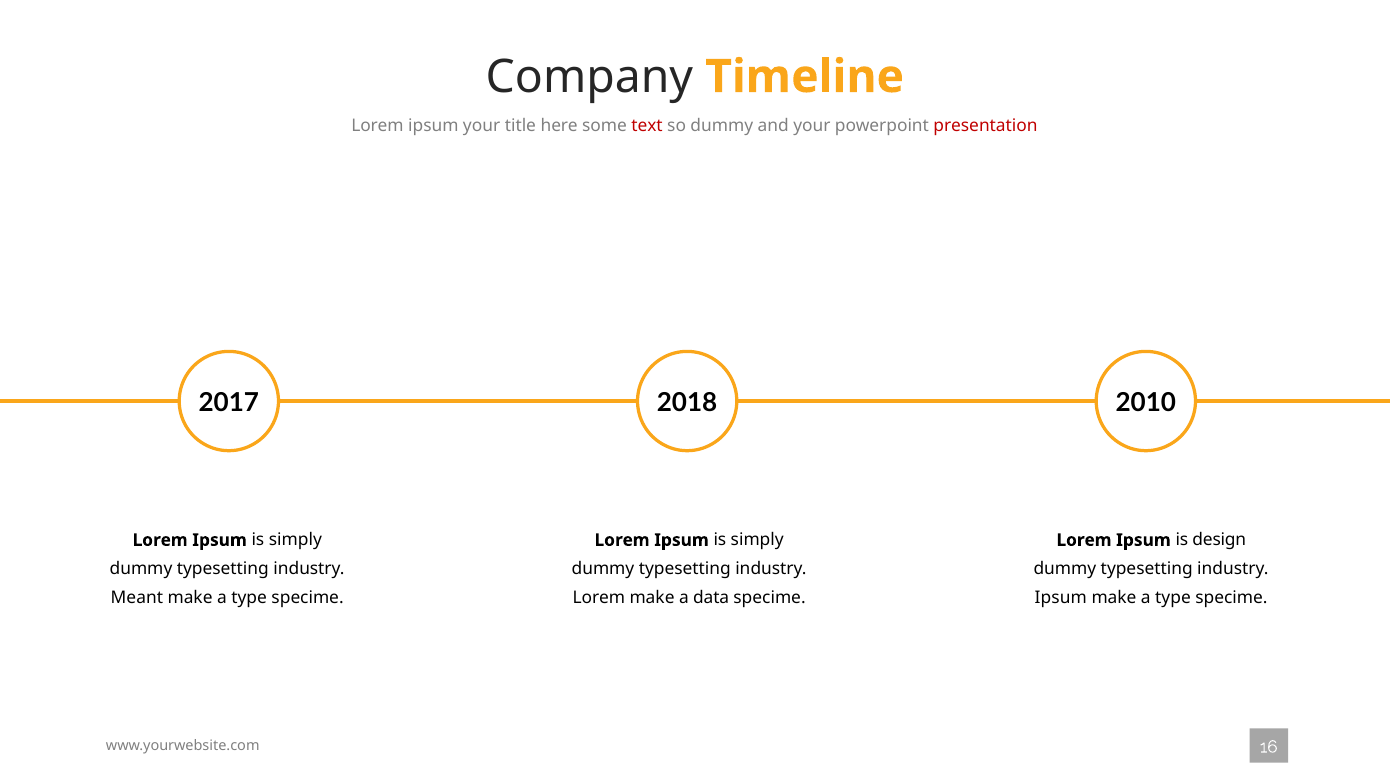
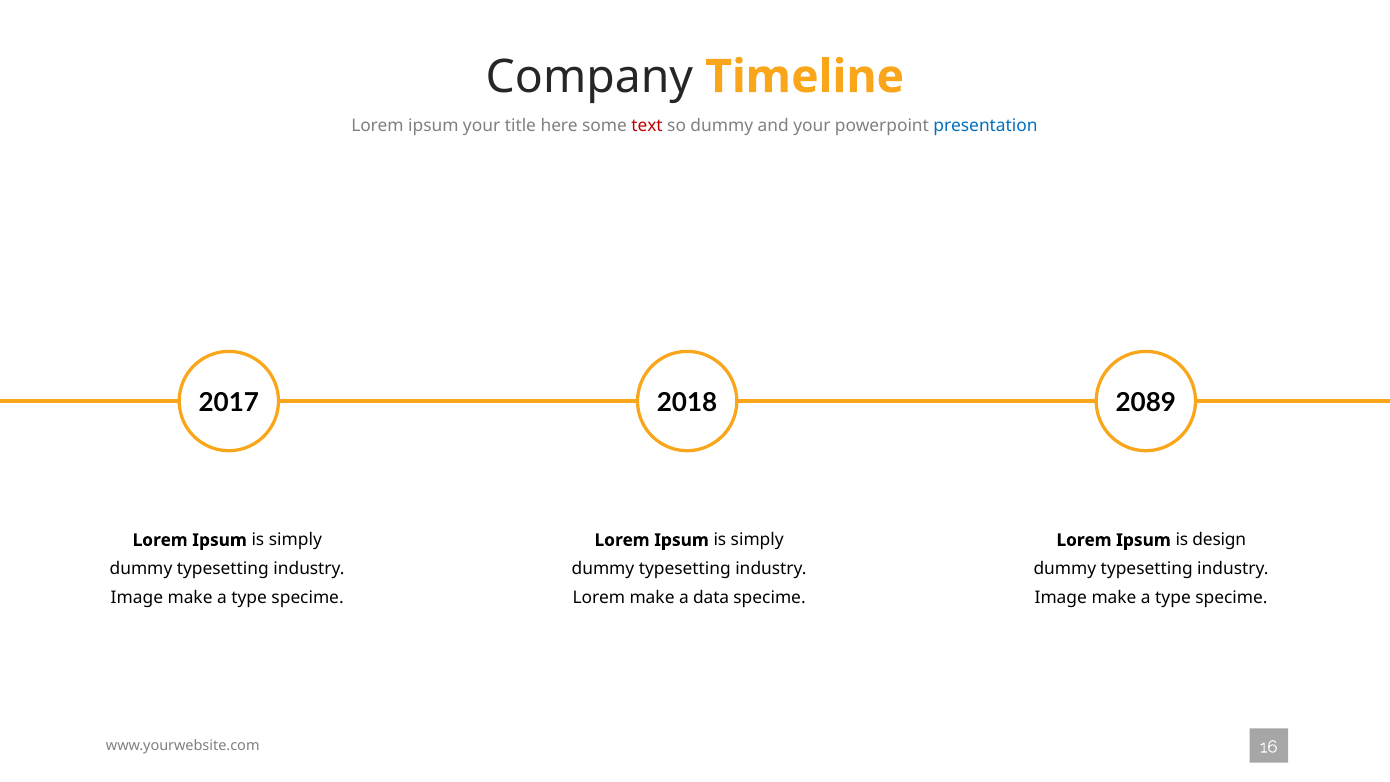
presentation colour: red -> blue (985, 126)
2010: 2010 -> 2089 (1146, 402)
Meant: Meant -> Image (137, 598)
Ipsum: Ipsum -> Image (1061, 598)
